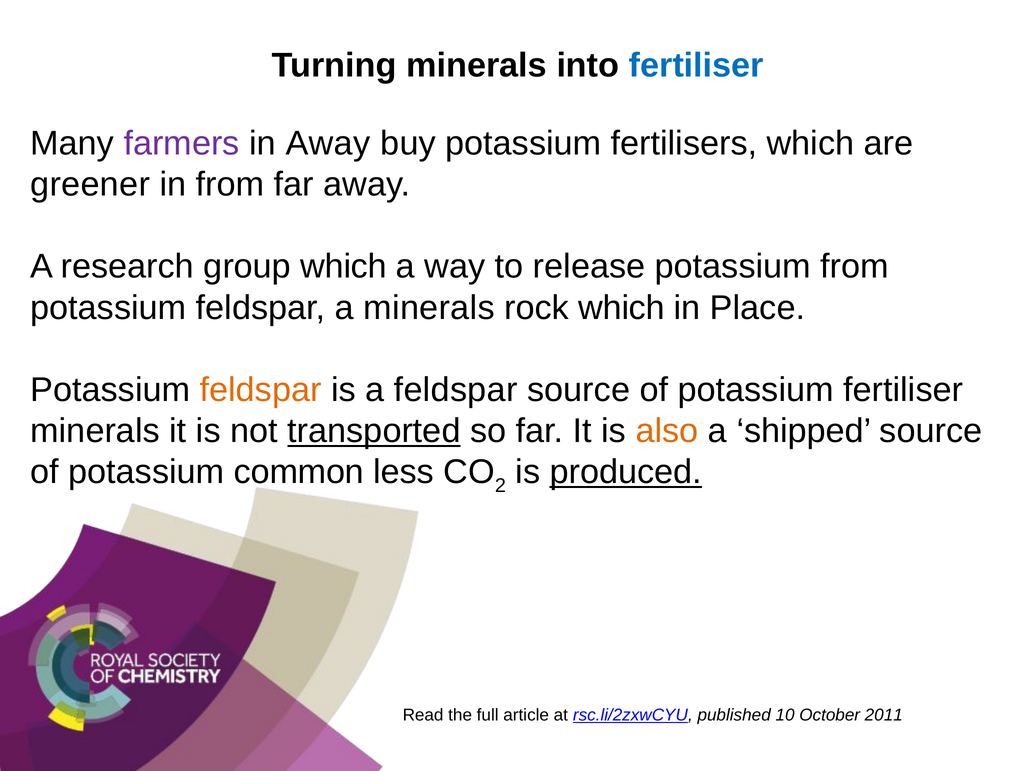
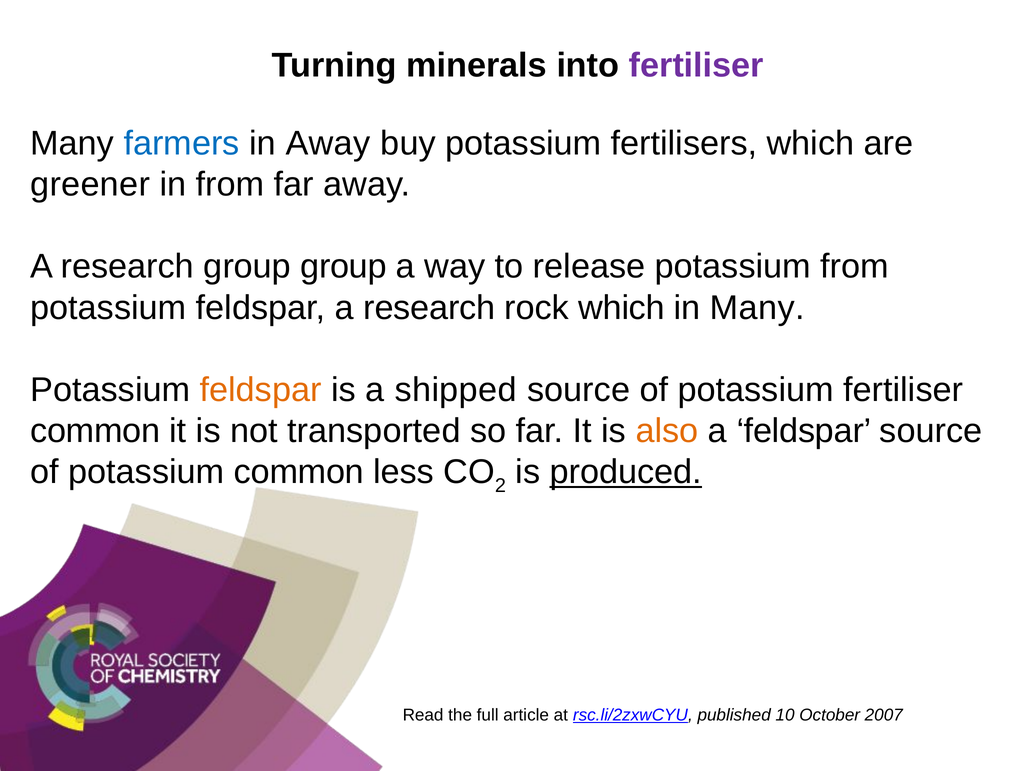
fertiliser colour: blue -> purple (696, 65)
farmers colour: purple -> blue (182, 143)
group which: which -> group (344, 267)
feldspar a minerals: minerals -> research (429, 308)
in Place: Place -> Many (757, 308)
a feldspar: feldspar -> shipped (456, 390)
minerals: minerals -> common (95, 431)
transported underline: present -> none (374, 431)
a shipped: shipped -> feldspar (804, 431)
2011: 2011 -> 2007 (884, 715)
